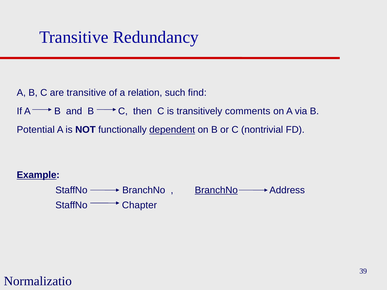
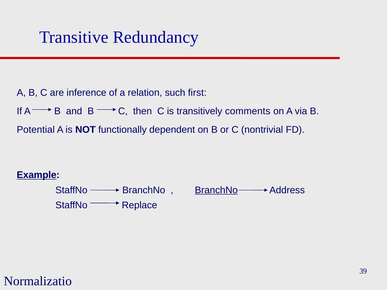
are transitive: transitive -> inference (86, 93)
find: find -> first (197, 93)
dependent underline: present -> none (172, 130)
Chapter: Chapter -> Replace (140, 205)
